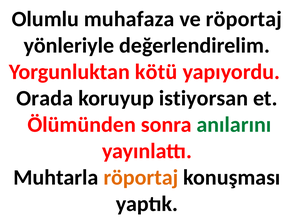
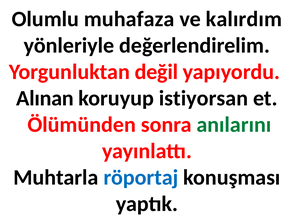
ve röportaj: röportaj -> kalırdım (244, 19)
kötü: kötü -> değil (156, 72)
Orada: Orada -> Alınan (45, 99)
röportaj colour: orange -> blue (141, 178)
